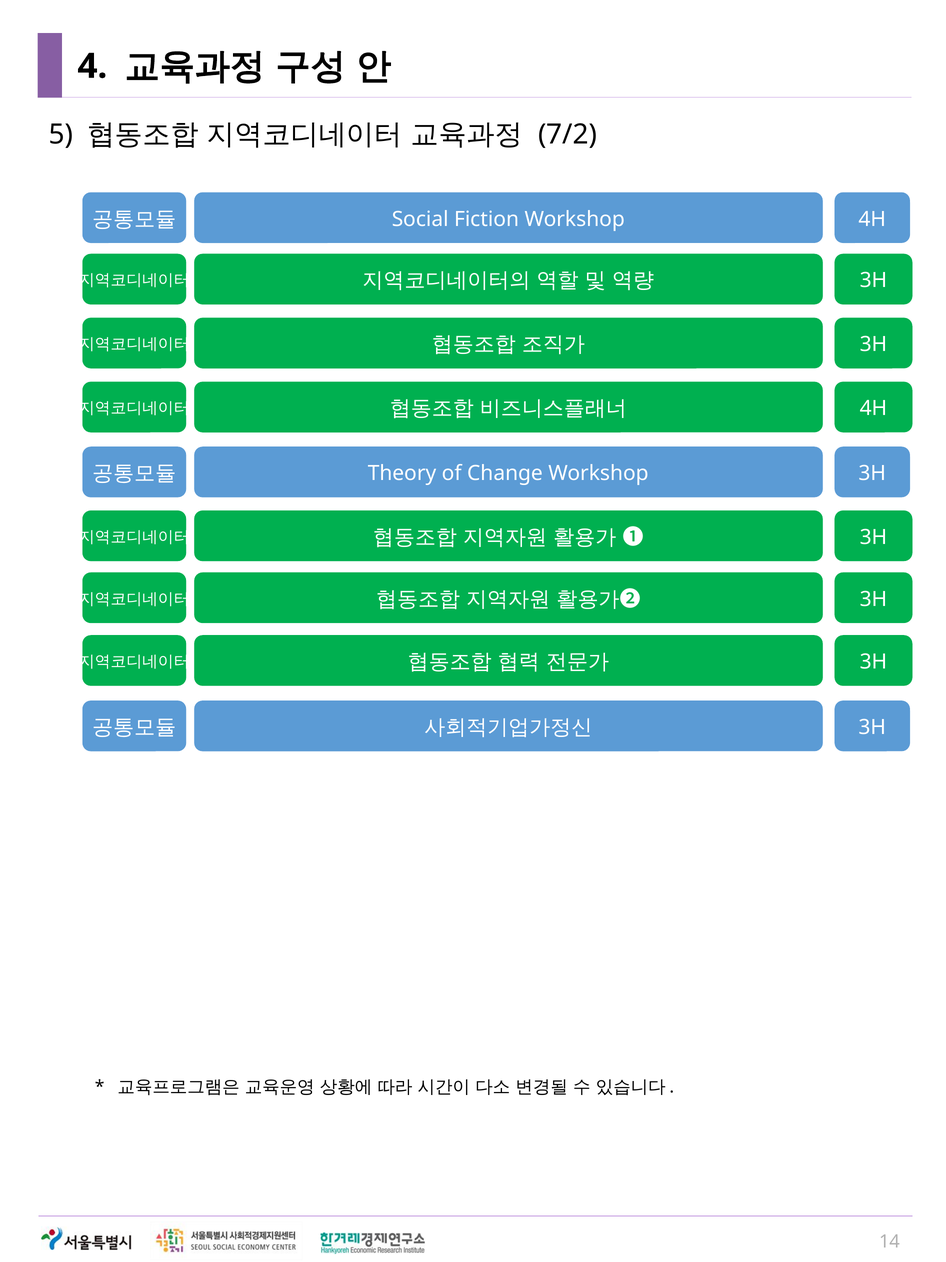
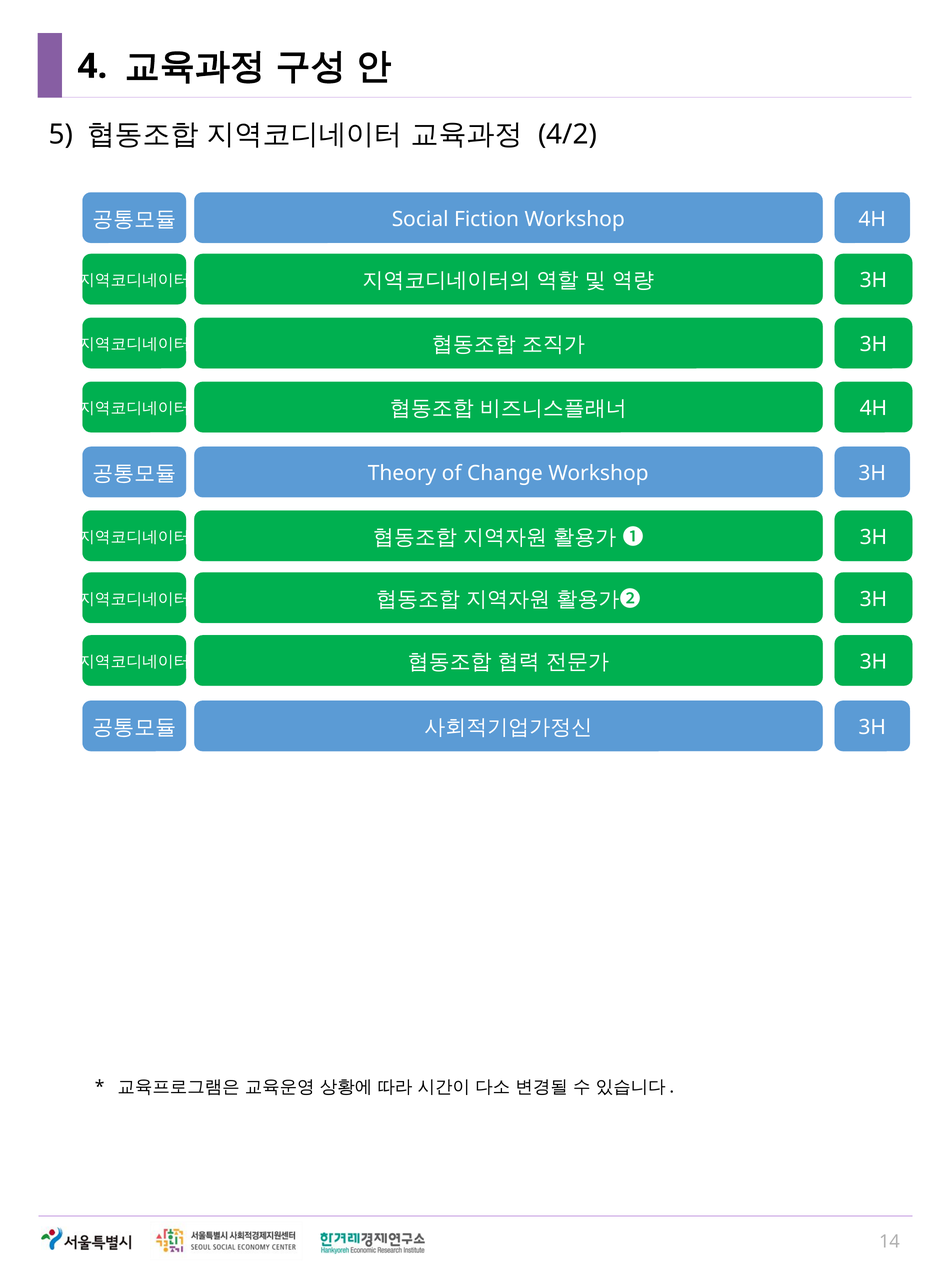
7/2: 7/2 -> 4/2 (568, 134)
